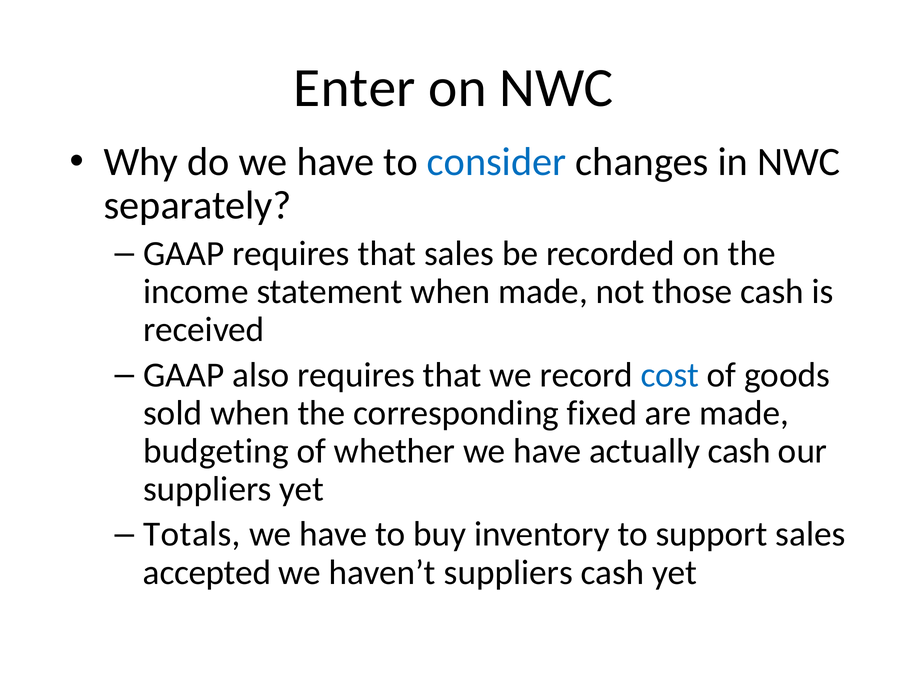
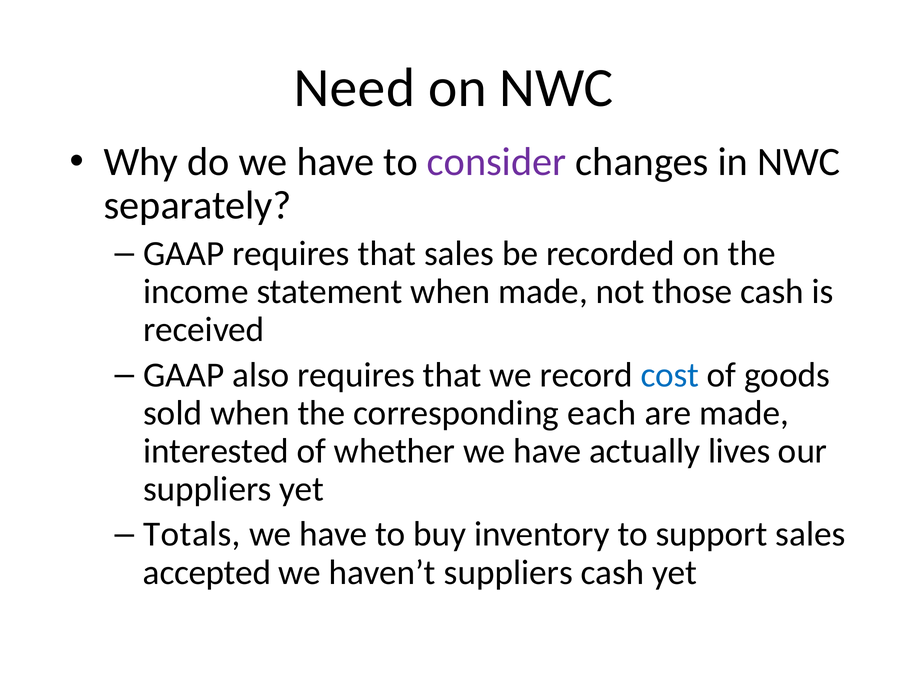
Enter: Enter -> Need (354, 88)
consider colour: blue -> purple (497, 162)
fixed: fixed -> each (602, 413)
budgeting: budgeting -> interested (216, 451)
actually cash: cash -> lives (739, 451)
